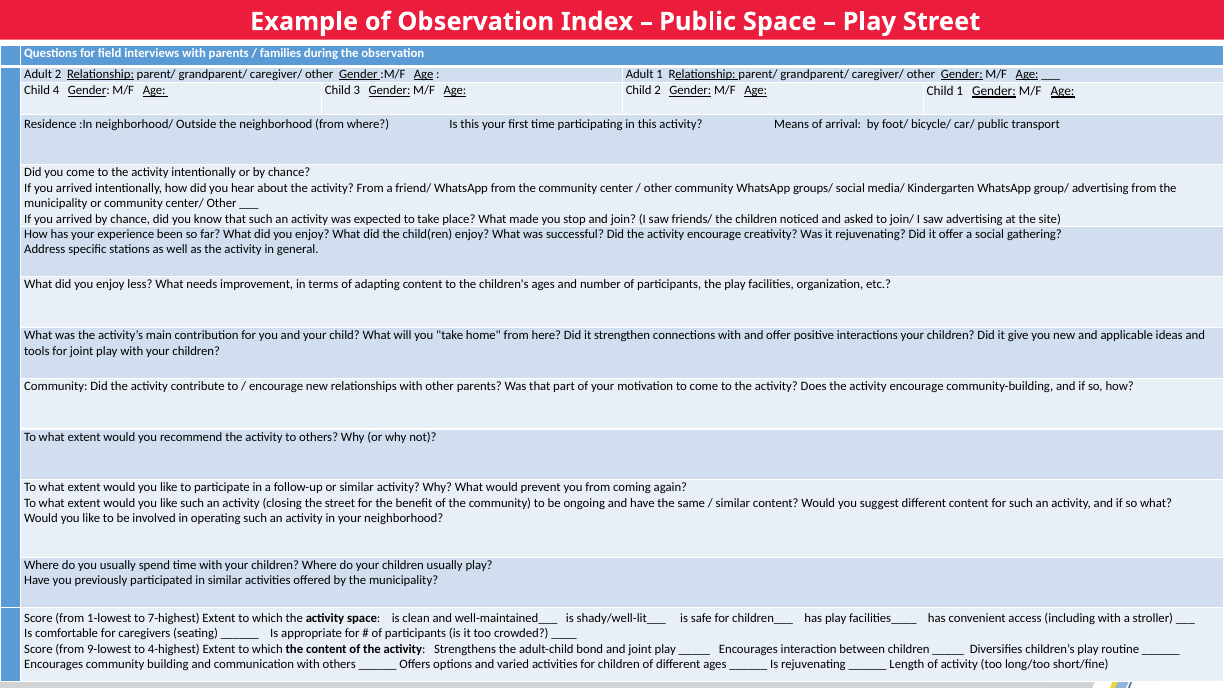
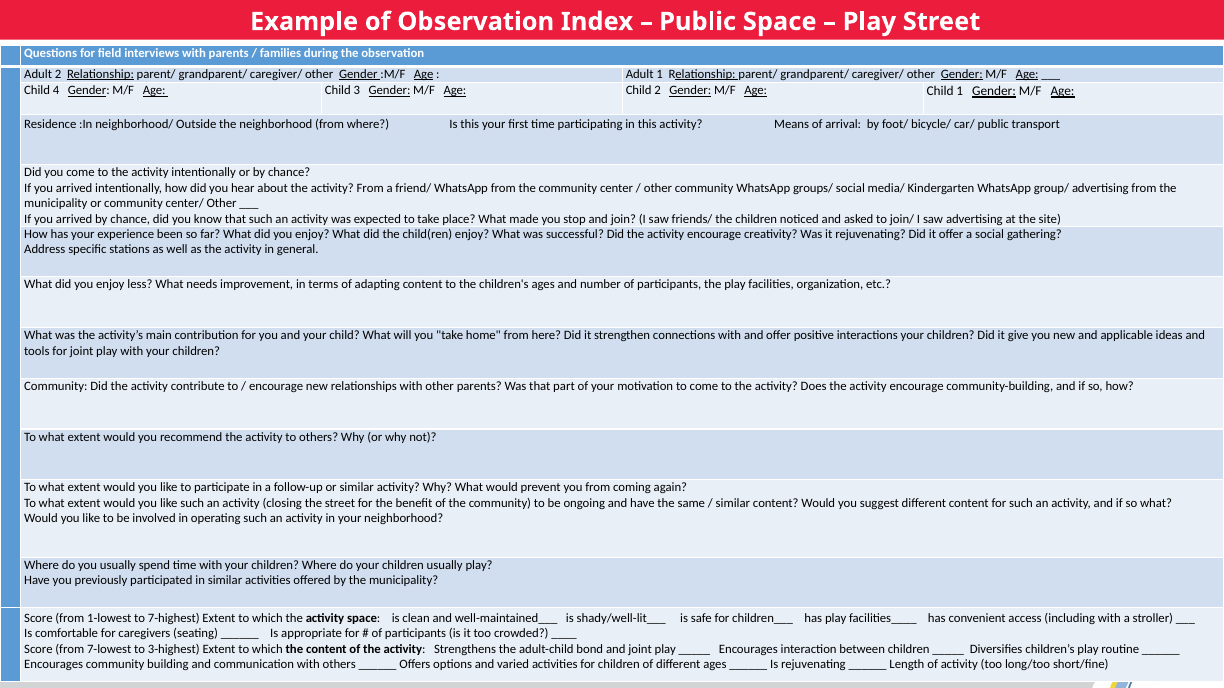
9-lowest: 9-lowest -> 7-lowest (109, 649)
4-highest: 4-highest -> 3-highest (174, 649)
